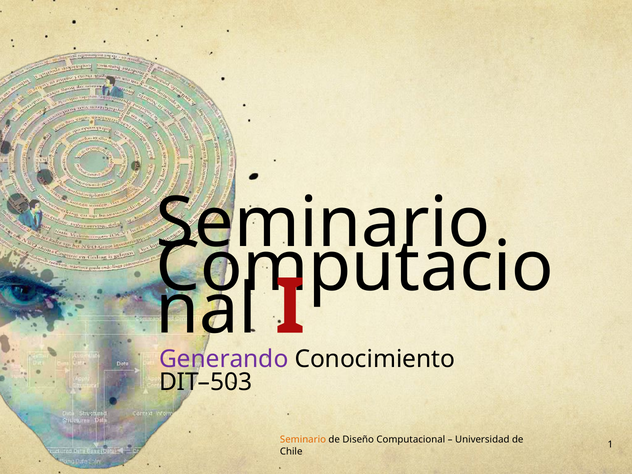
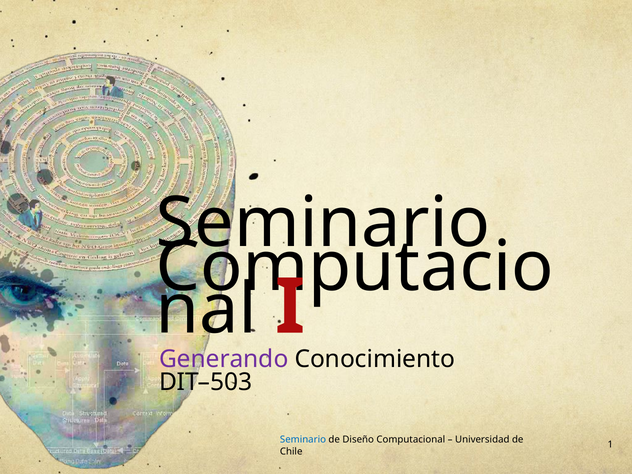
Seminario colour: orange -> blue (303, 440)
